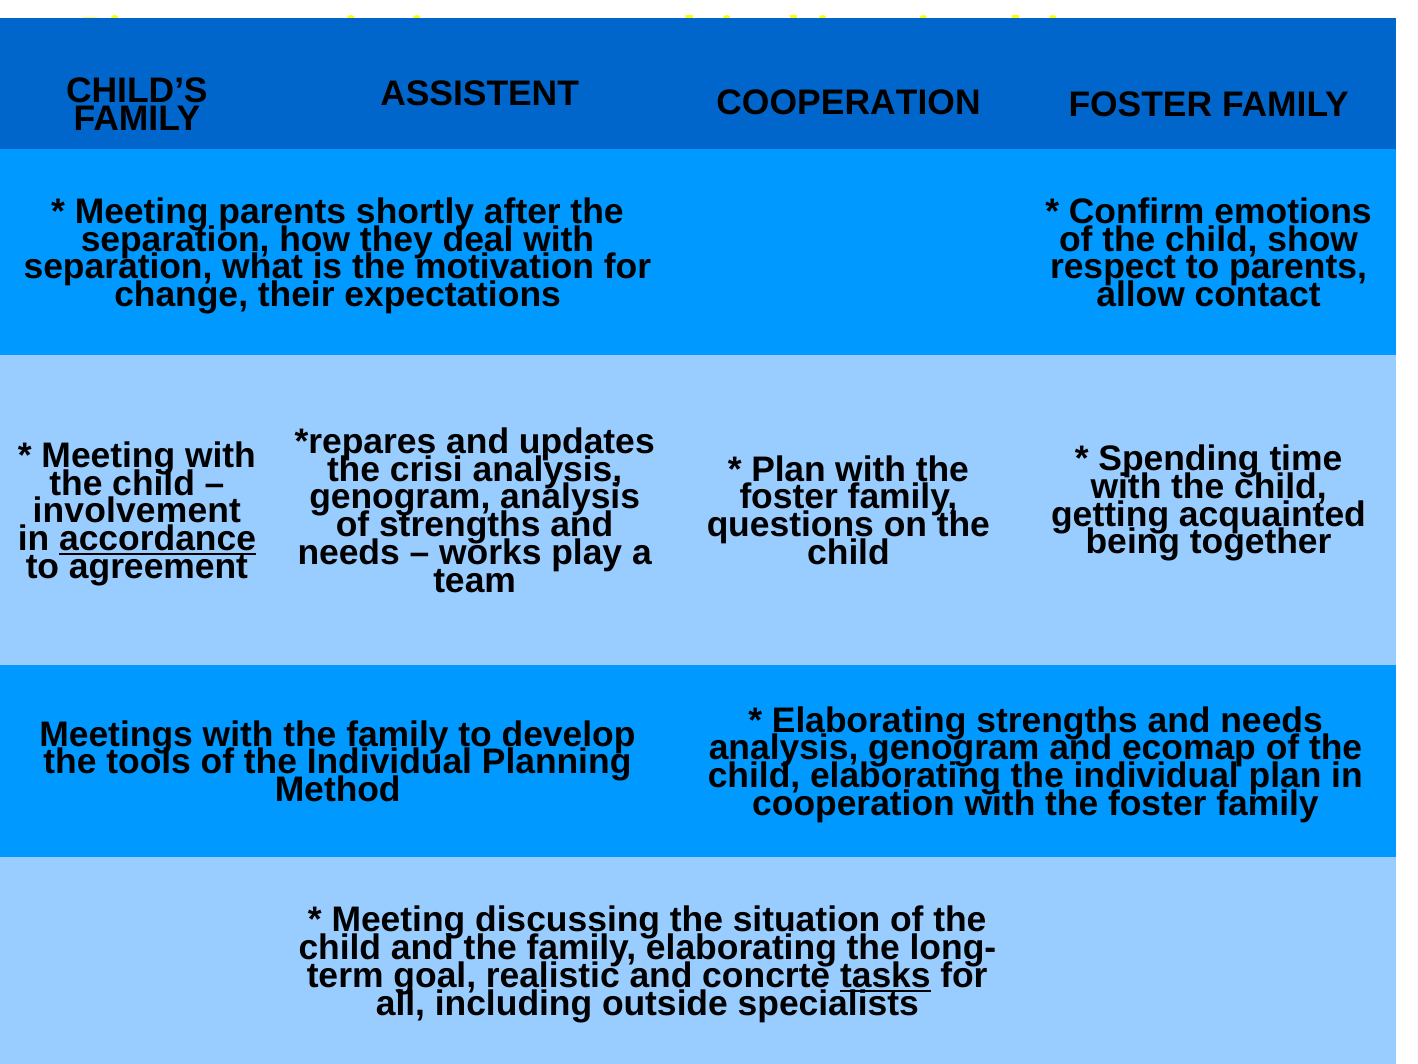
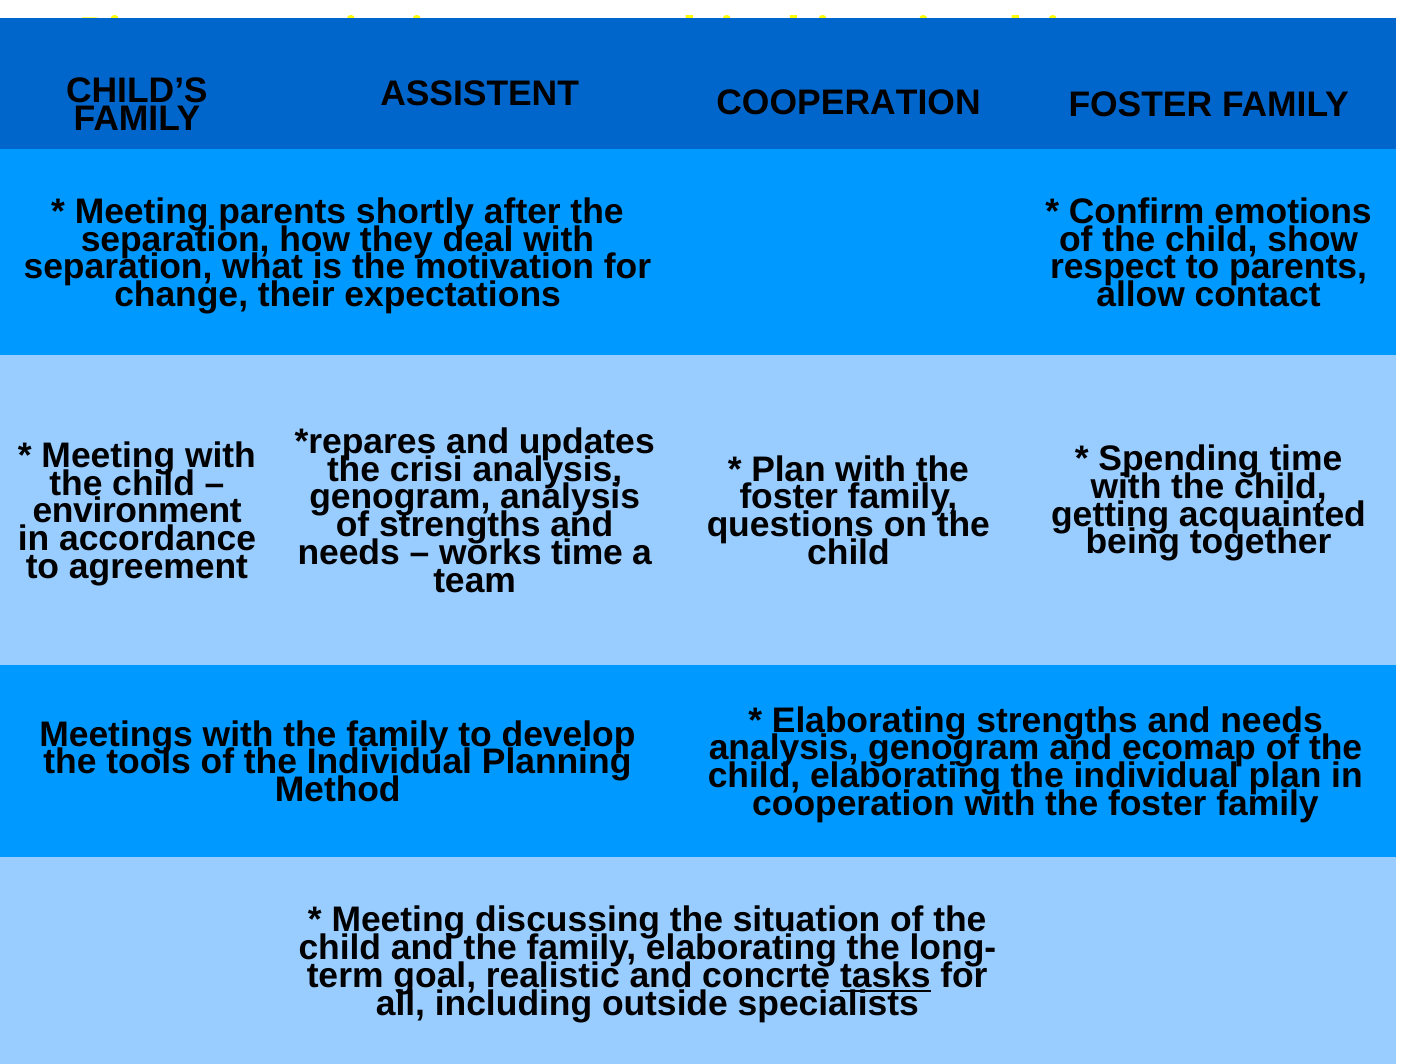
involvement: involvement -> environment (137, 511)
accordance underline: present -> none (158, 539)
works play: play -> time (587, 553)
